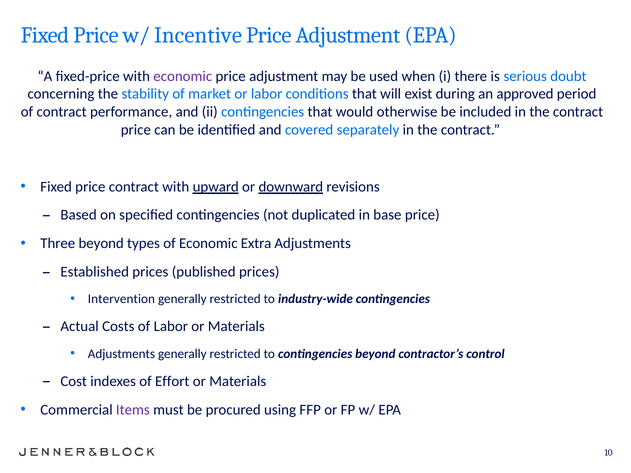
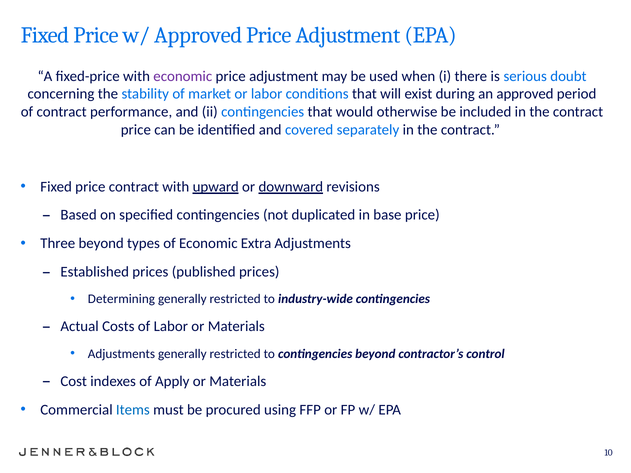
w/ Incentive: Incentive -> Approved (198, 35)
Intervention: Intervention -> Determining (121, 299)
Effort: Effort -> Apply (172, 381)
Items colour: purple -> blue (133, 410)
